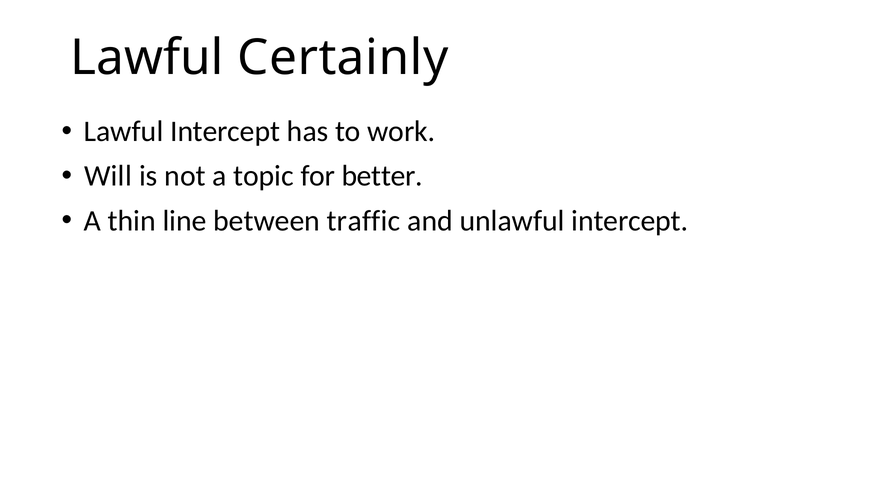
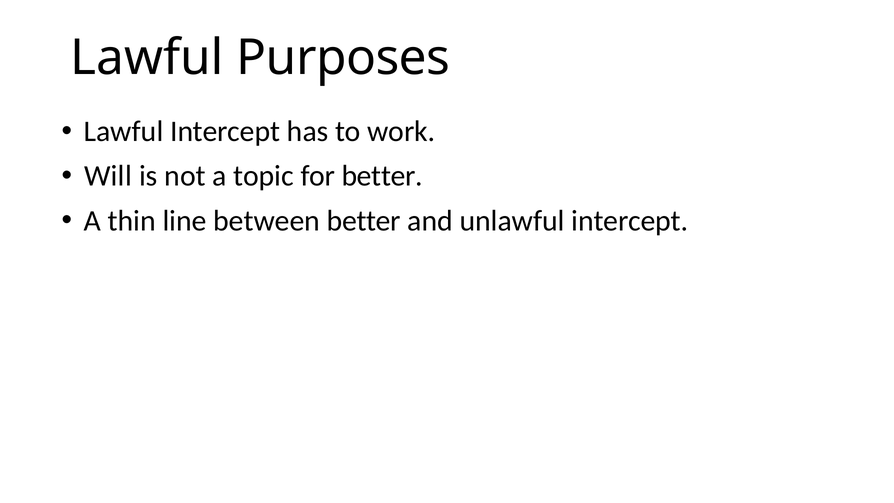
Certainly: Certainly -> Purposes (343, 58)
between traffic: traffic -> better (364, 221)
